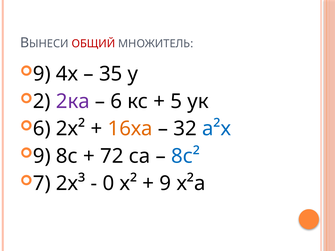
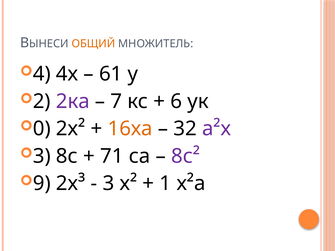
ОБЩИЙ colour: red -> orange (93, 44)
9: 9 -> 4 (42, 74)
35: 35 -> 61 (111, 74)
6: 6 -> 7 (116, 101)
5: 5 -> 6 (176, 101)
6: 6 -> 0 (42, 129)
а²х colour: blue -> purple (217, 129)
9: 9 -> 3 (42, 156)
72: 72 -> 71 (112, 156)
8с² colour: blue -> purple (186, 156)
7: 7 -> 9 (42, 184)
0: 0 -> 3 (108, 184)
9: 9 -> 1 (165, 184)
